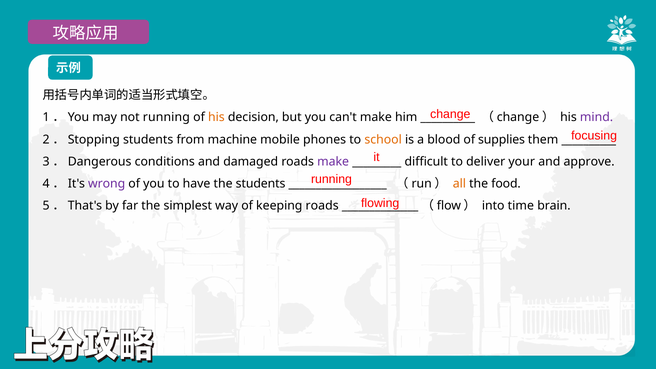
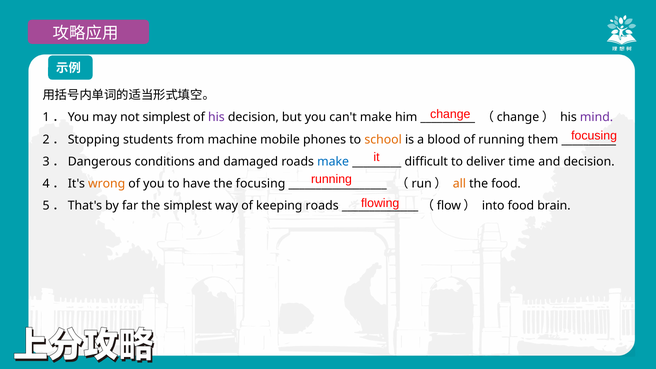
not running: running -> simplest (166, 117)
his colour: orange -> purple (216, 117)
of supplies: supplies -> running (501, 140)
make colour: purple -> blue (333, 162)
your: your -> time (522, 162)
and approve: approve -> decision (589, 162)
wrong colour: purple -> orange (107, 184)
the students: students -> focusing (261, 184)
into time: time -> food (521, 206)
